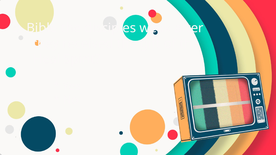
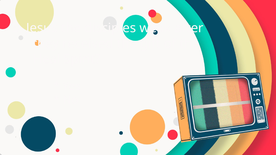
Bible: Bible -> Jesus (42, 28)
